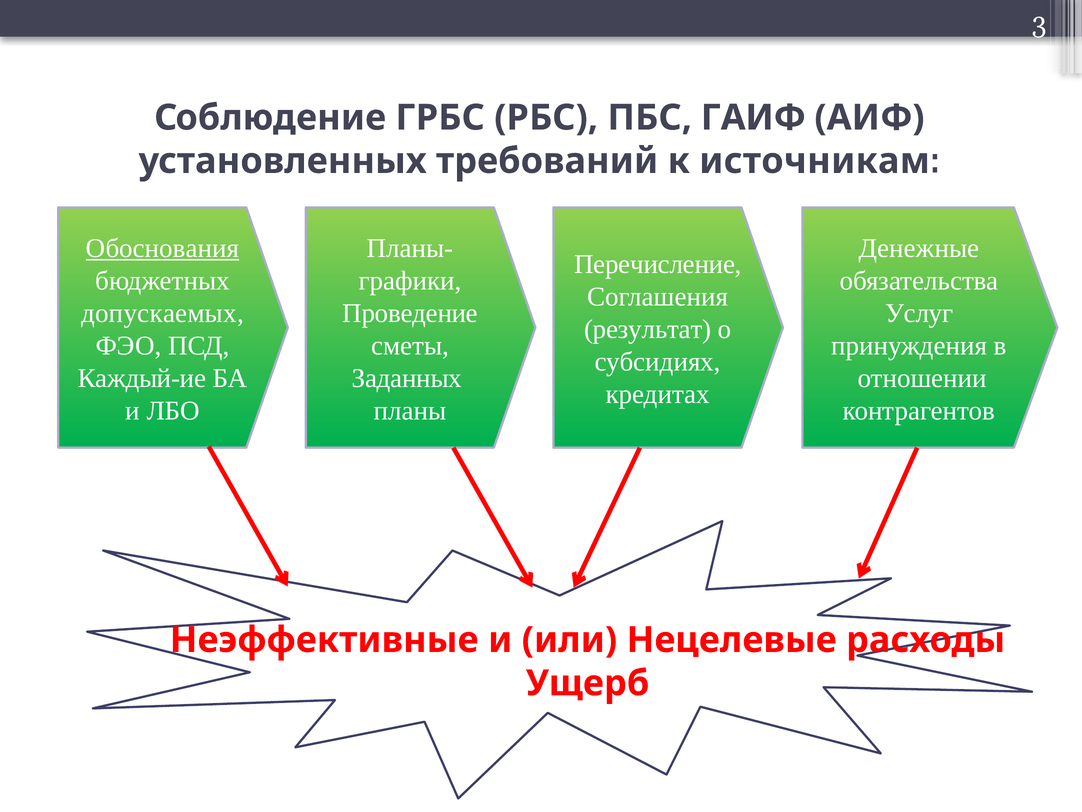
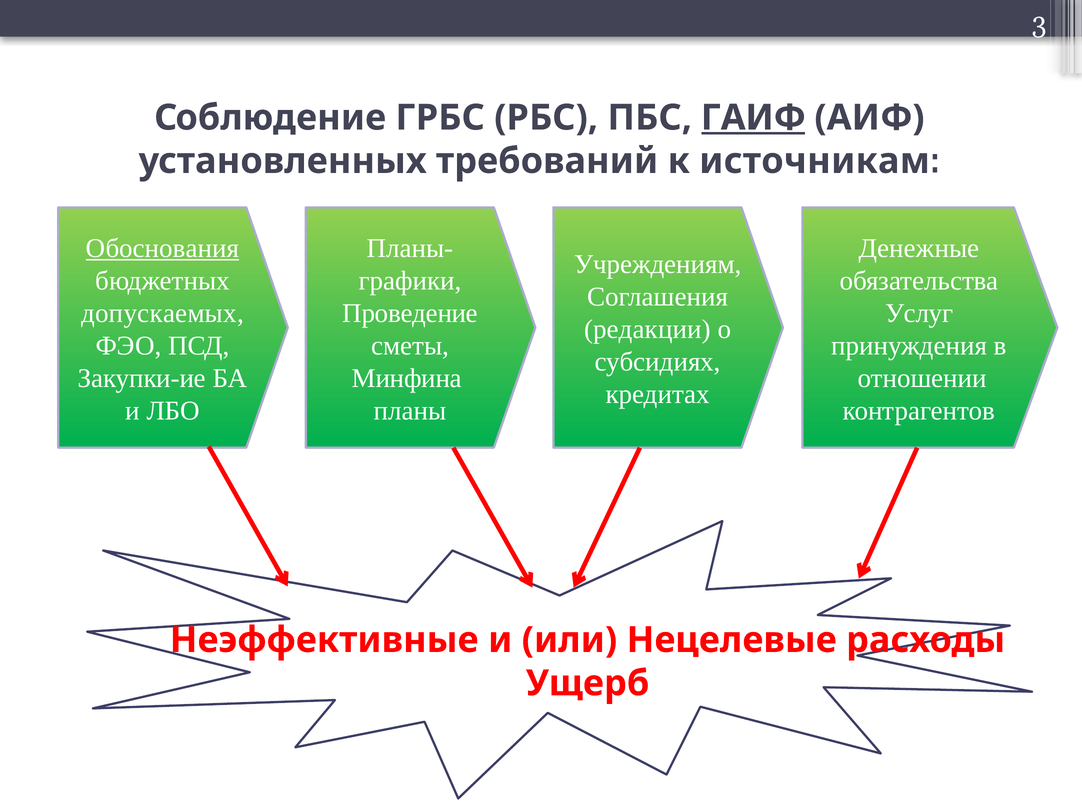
ГАИФ underline: none -> present (753, 118)
Перечисление: Перечисление -> Учреждениям (658, 264)
результат: результат -> редакции (647, 329)
Каждый-ие: Каждый-ие -> Закупки-ие (142, 378)
Заданных: Заданных -> Минфина (407, 378)
